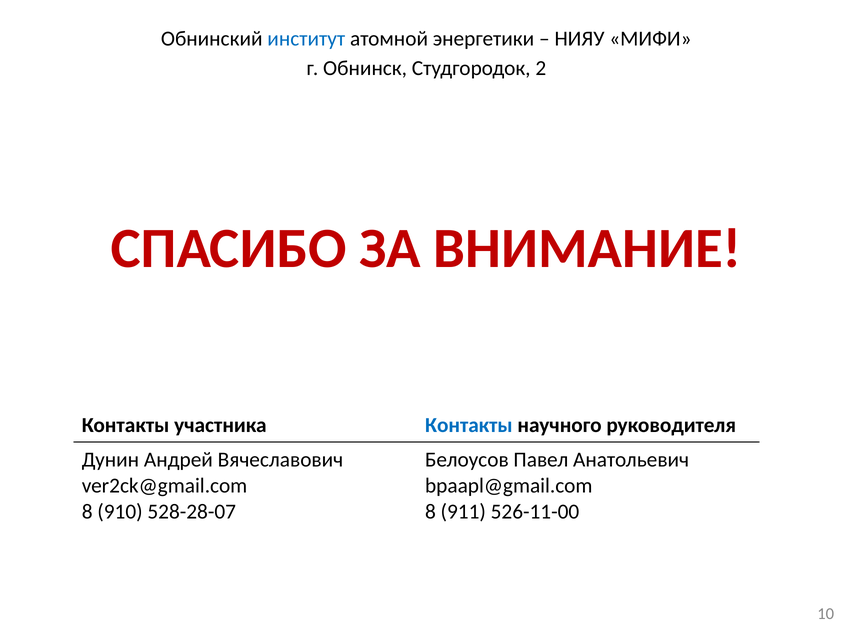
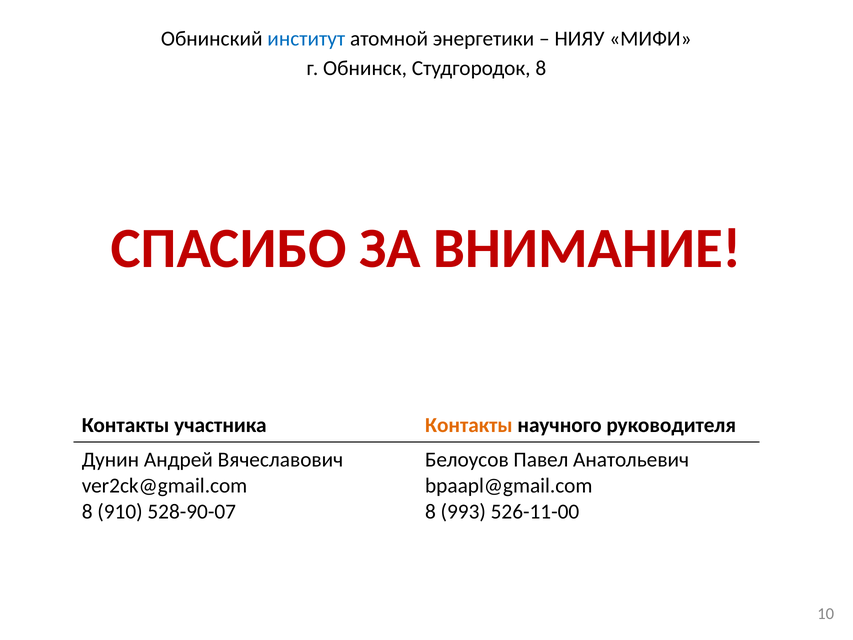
Студгородок 2: 2 -> 8 (541, 68)
Контакты colour: blue -> orange (469, 425)
528-28-07: 528-28-07 -> 528-90-07 (192, 511)
911: 911 -> 993 (463, 511)
